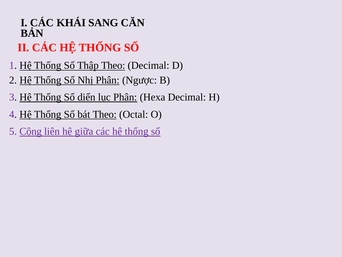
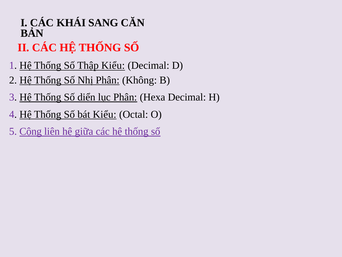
Thập Theo: Theo -> Kiểu (113, 65)
Ngược: Ngược -> Không (140, 80)
bát Theo: Theo -> Kiểu (105, 114)
